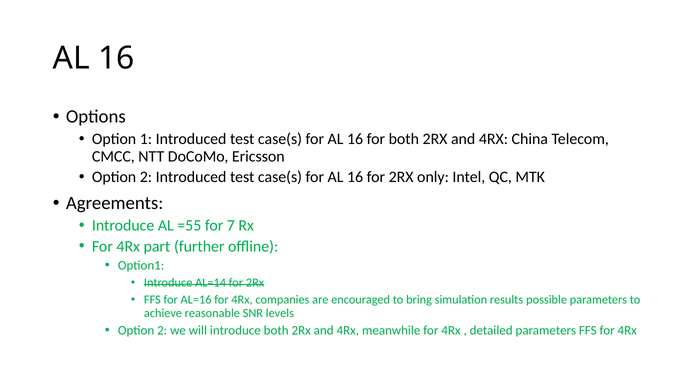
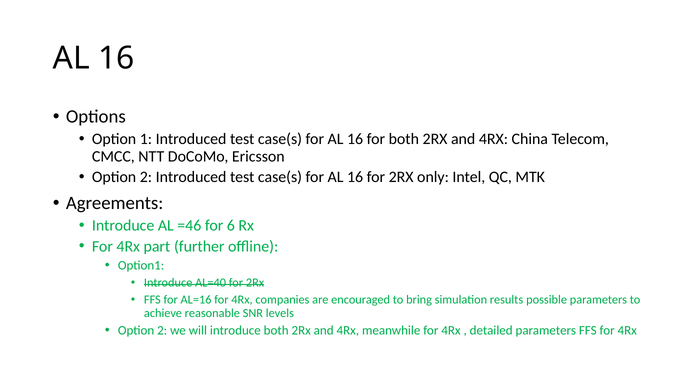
=55: =55 -> =46 (189, 225)
7: 7 -> 6 (231, 225)
AL=14: AL=14 -> AL=40 (211, 282)
